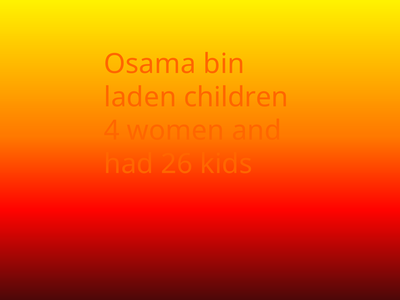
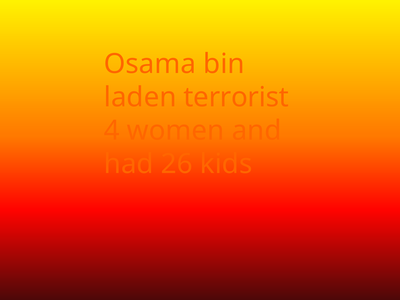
children: children -> terrorist (236, 97)
